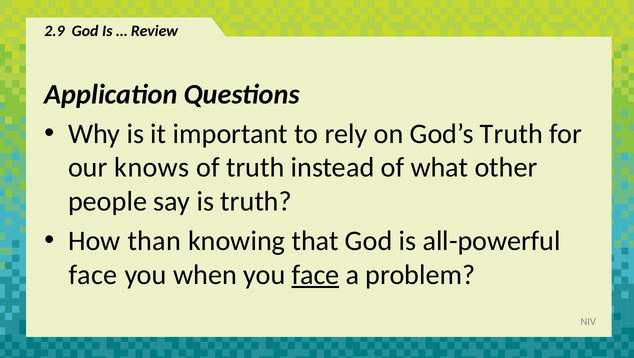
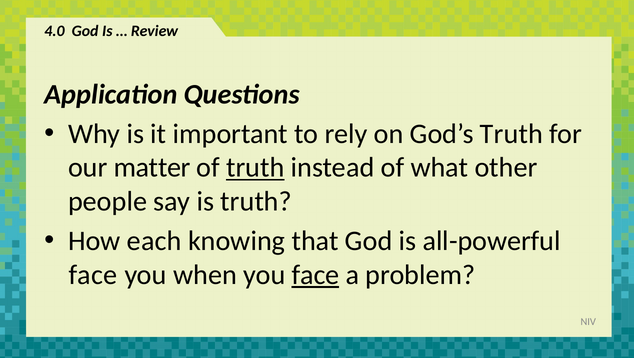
2.9: 2.9 -> 4.0 (54, 31)
knows: knows -> matter (152, 167)
truth underline: none -> present (255, 167)
than: than -> each (154, 241)
